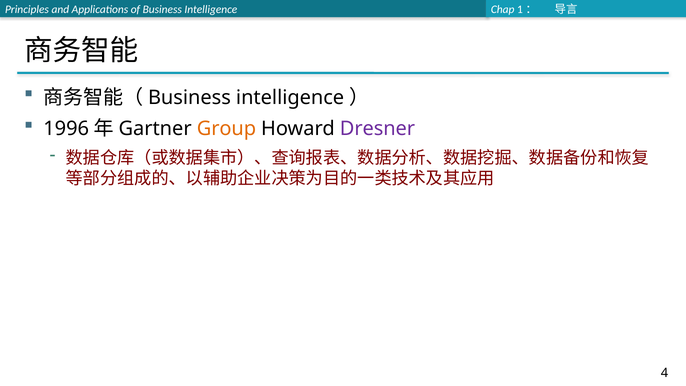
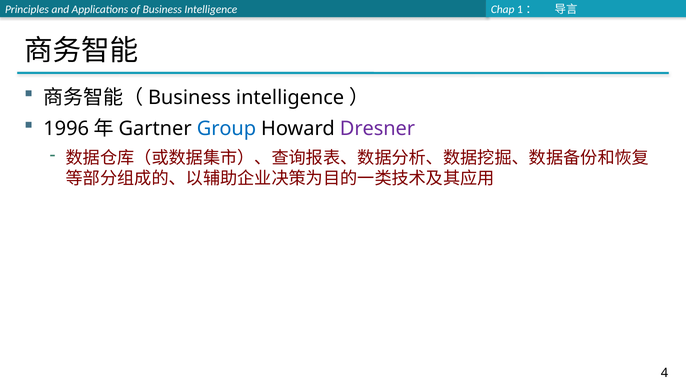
Group colour: orange -> blue (226, 129)
